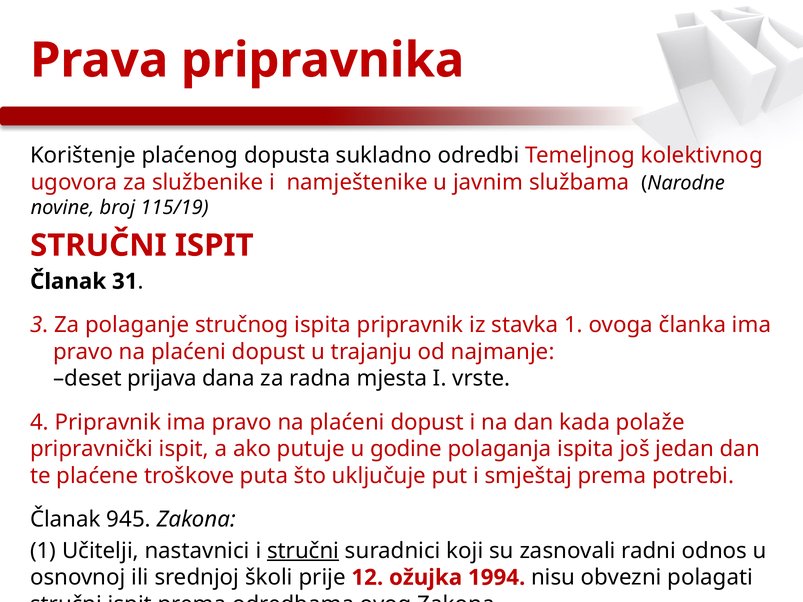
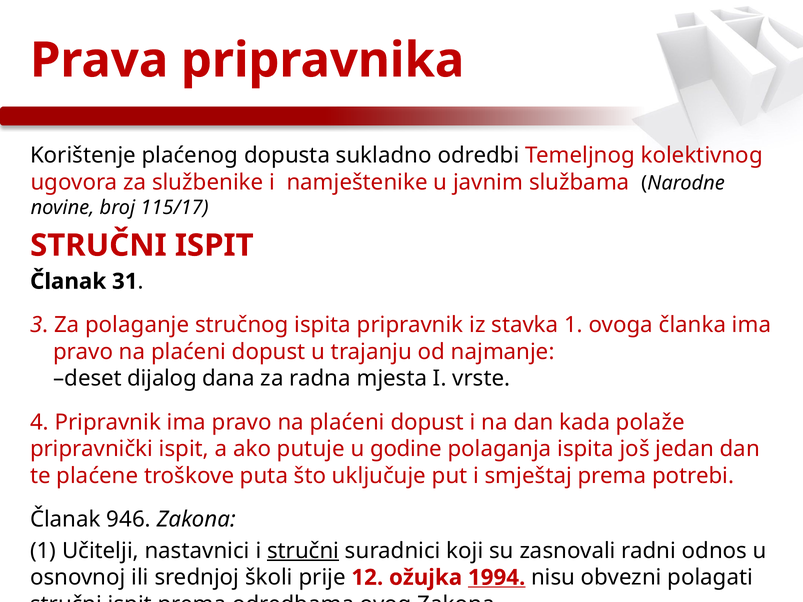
115/19: 115/19 -> 115/17 (175, 208)
prijava: prijava -> dijalog (162, 379)
945: 945 -> 946 (129, 520)
1994 underline: none -> present (497, 578)
